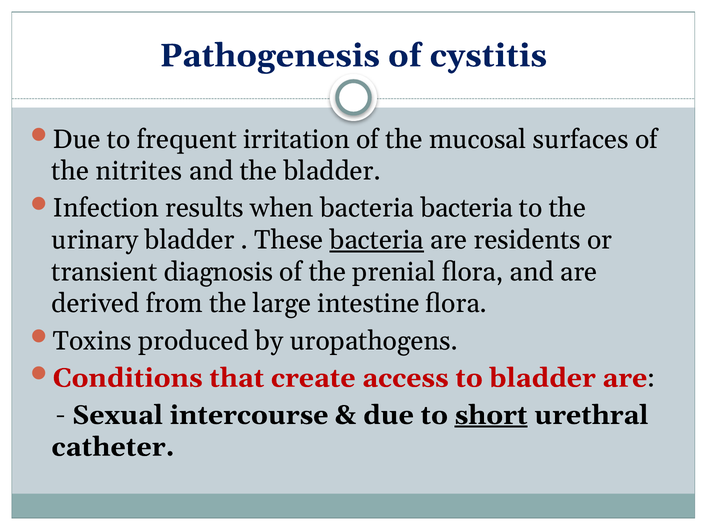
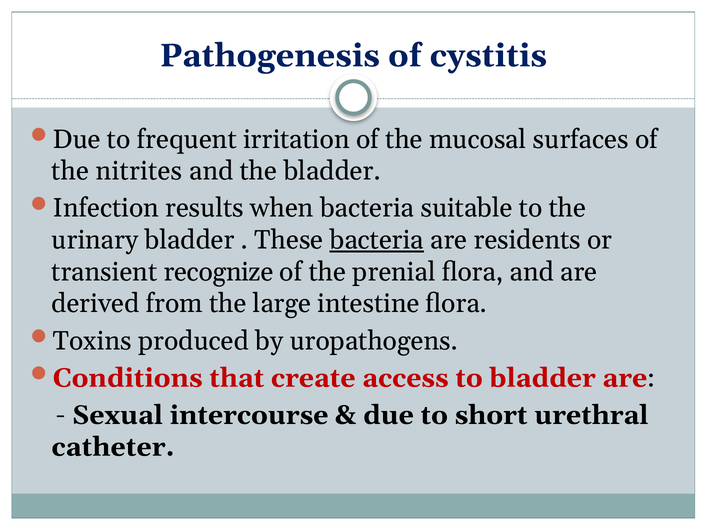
bacteria bacteria: bacteria -> suitable (467, 208)
diagnosis: diagnosis -> recognize (218, 272)
short underline: present -> none (491, 415)
